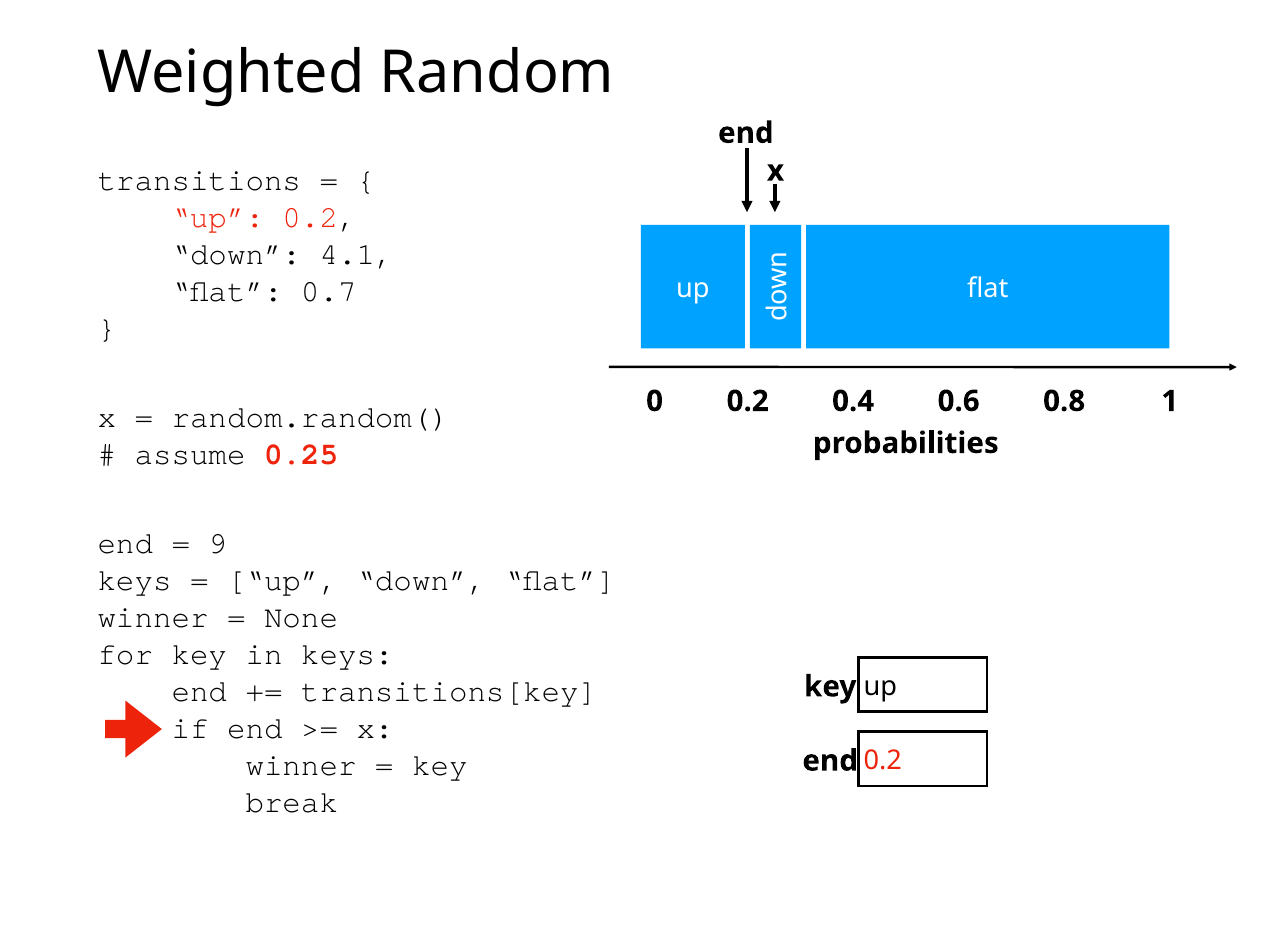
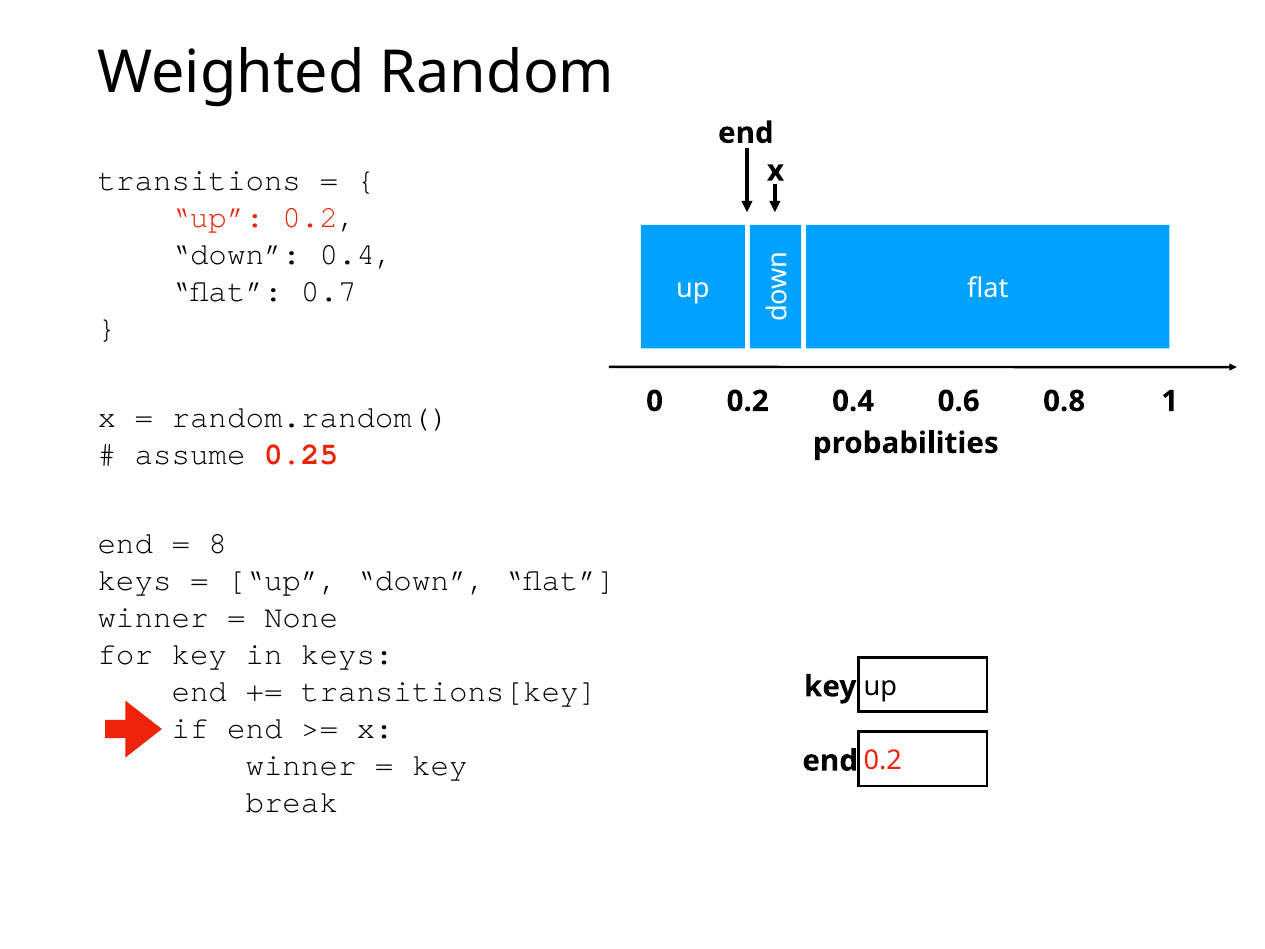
down 4.1: 4.1 -> 0.4 (357, 254)
9: 9 -> 8 (218, 543)
